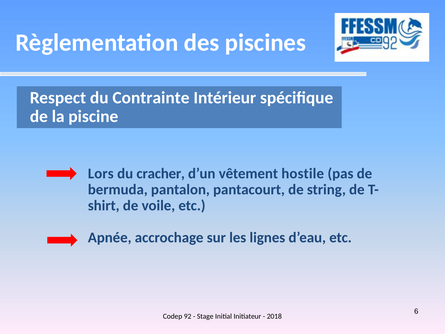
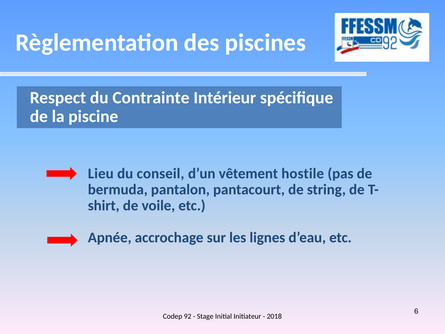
Lors: Lors -> Lieu (101, 174)
cracher: cracher -> conseil (161, 174)
